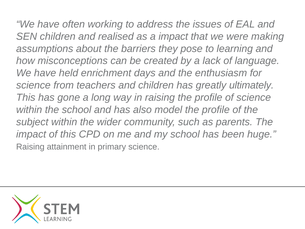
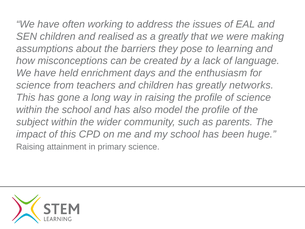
a impact: impact -> greatly (173, 36)
ultimately: ultimately -> networks (251, 85)
